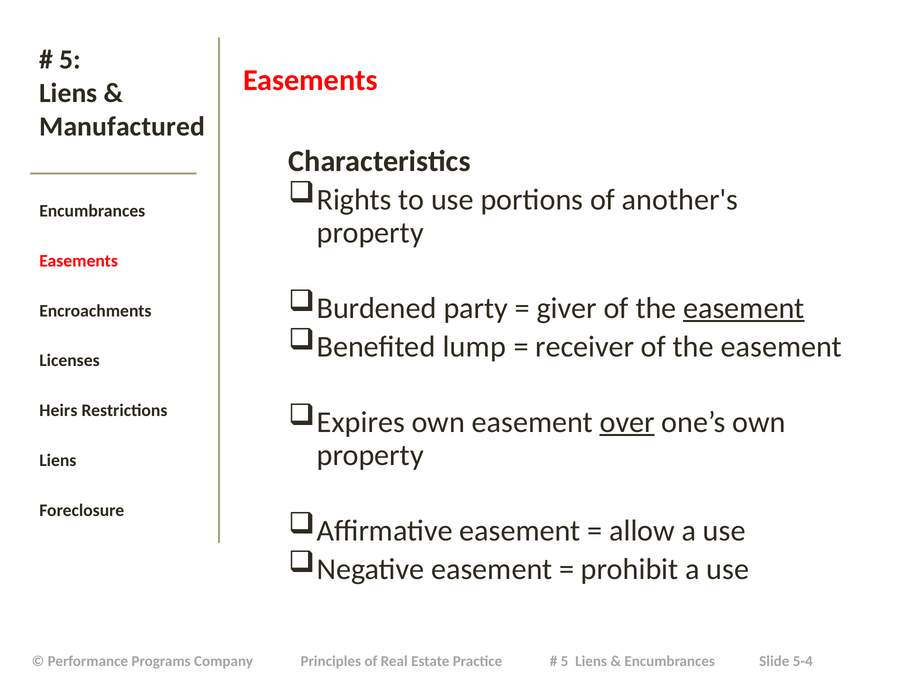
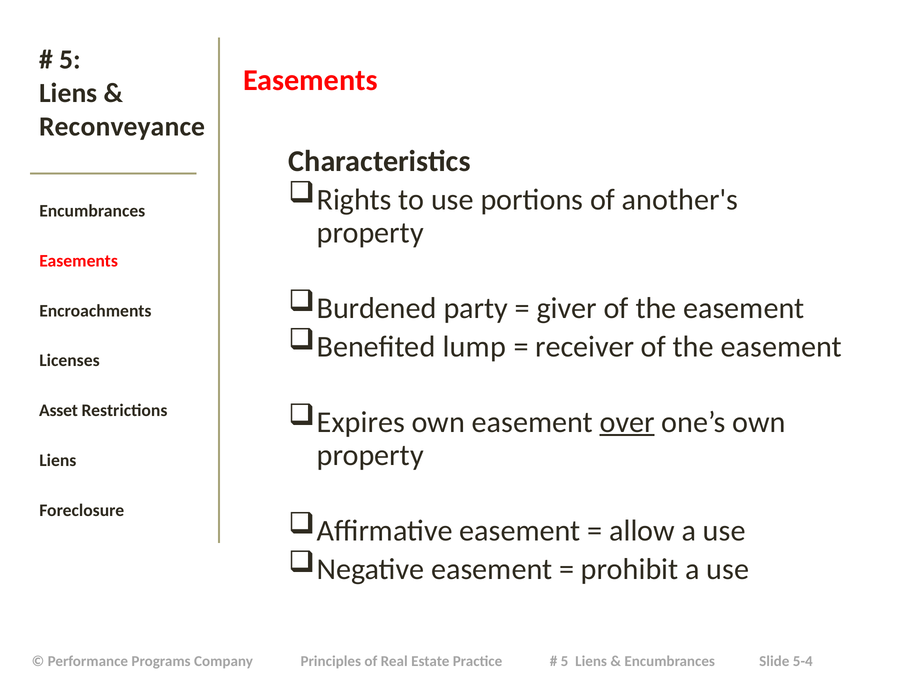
Manufactured: Manufactured -> Reconveyance (122, 127)
easement underline: present -> none (744, 308)
Heirs: Heirs -> Asset (58, 411)
